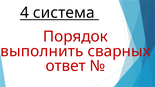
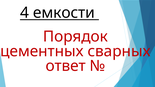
система: система -> емкости (64, 13)
выполнить: выполнить -> цементных (42, 51)
